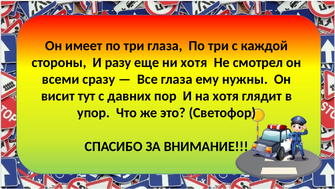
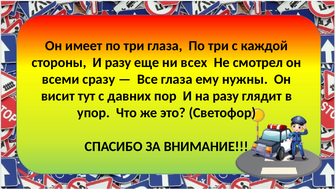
ни хотя: хотя -> всех (194, 62)
на хотя: хотя -> разу (226, 96)
